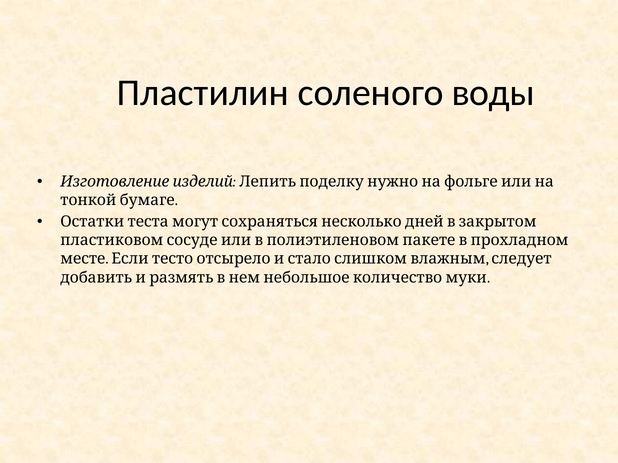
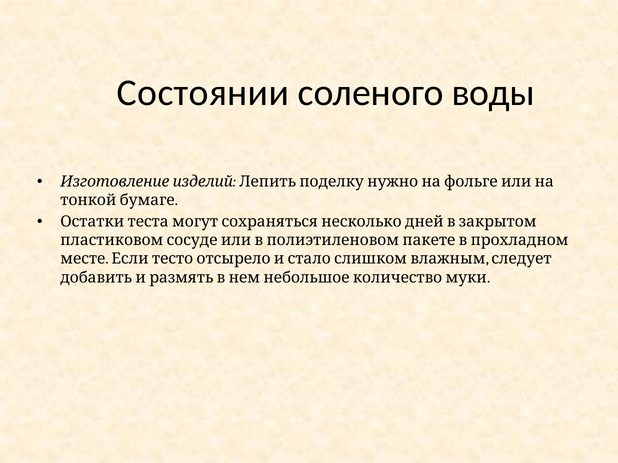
Пластилин: Пластилин -> Состоянии (203, 93)
